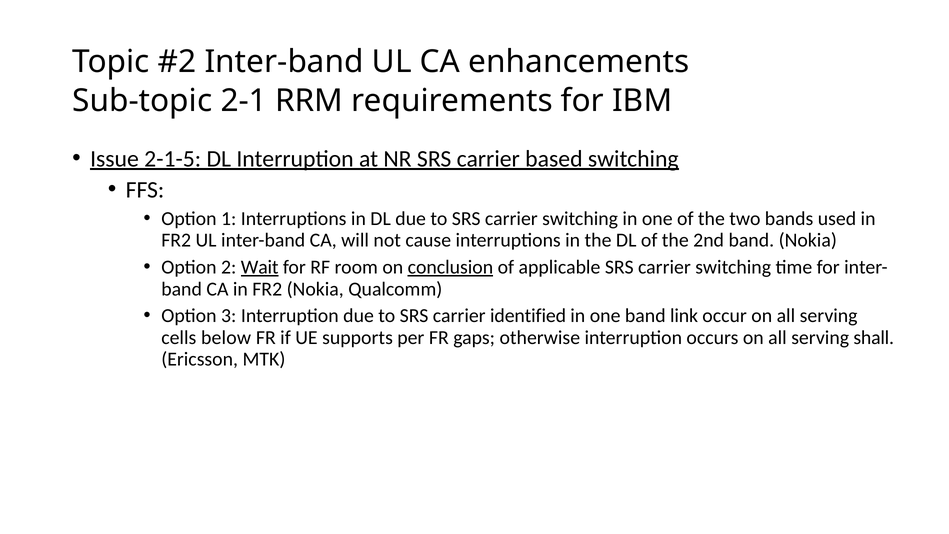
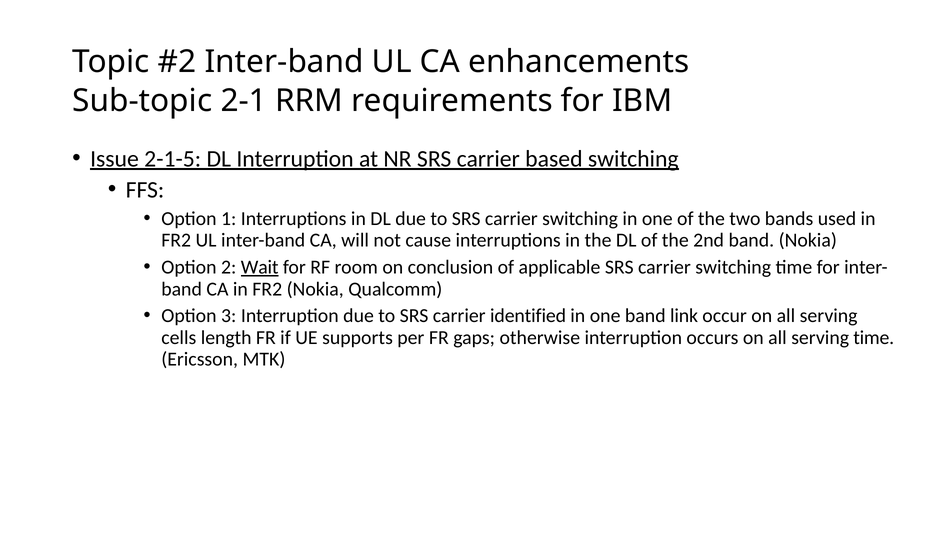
conclusion underline: present -> none (450, 267)
below: below -> length (226, 337)
serving shall: shall -> time (874, 337)
